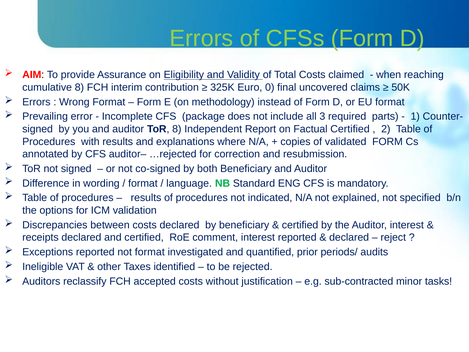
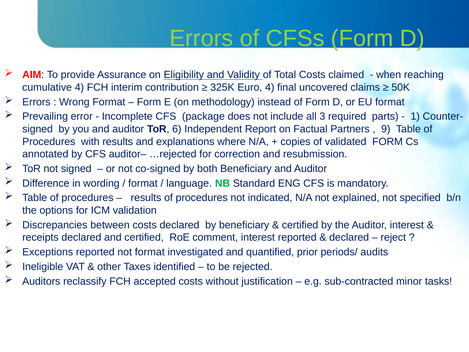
cumulative 8: 8 -> 4 (79, 87)
Euro 0: 0 -> 4 (270, 87)
ToR 8: 8 -> 6 (177, 129)
Factual Certified: Certified -> Partners (350, 129)
2: 2 -> 9 (386, 129)
